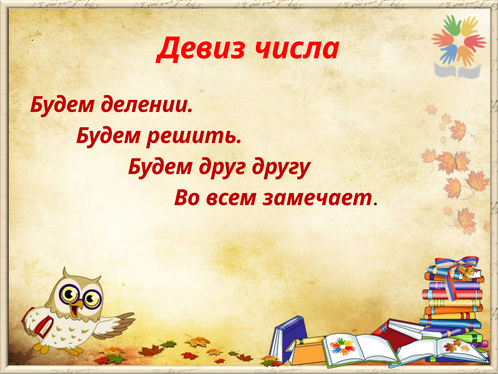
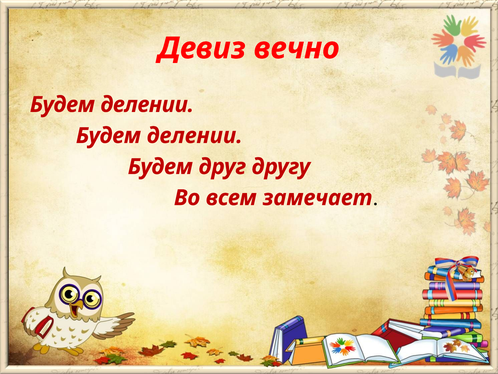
числа: числа -> вечно (297, 48)
решить: решить -> делении (195, 136)
